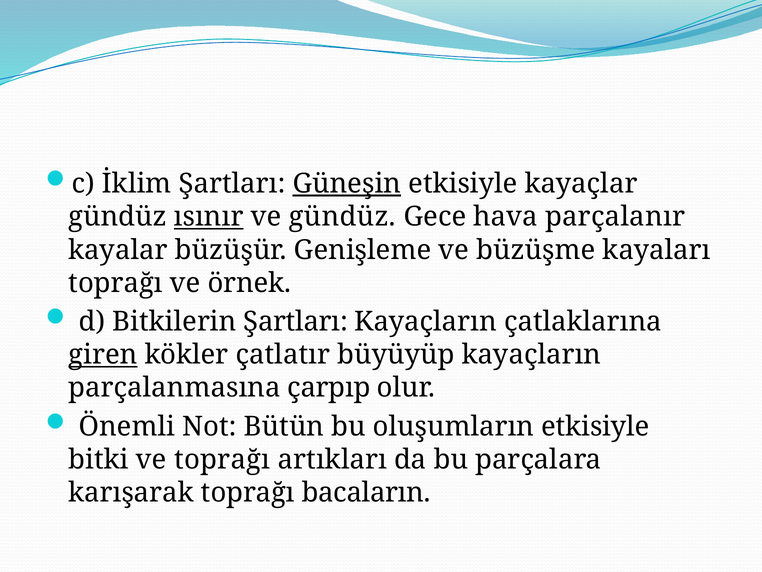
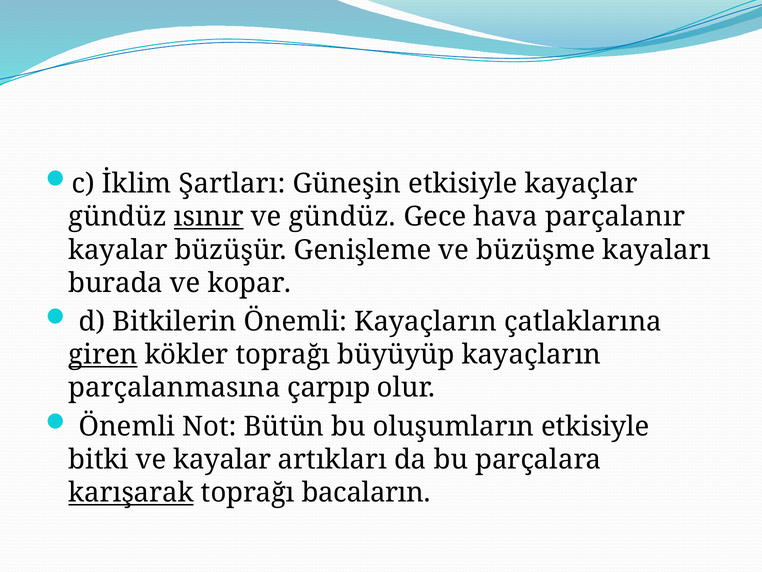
Güneşin underline: present -> none (347, 184)
toprağı: toprağı -> burada (116, 283)
örnek: örnek -> kopar (249, 283)
Bitkilerin Şartları: Şartları -> Önemli (296, 321)
kökler çatlatır: çatlatır -> toprağı (283, 354)
ve toprağı: toprağı -> kayalar (222, 459)
karışarak underline: none -> present (131, 492)
